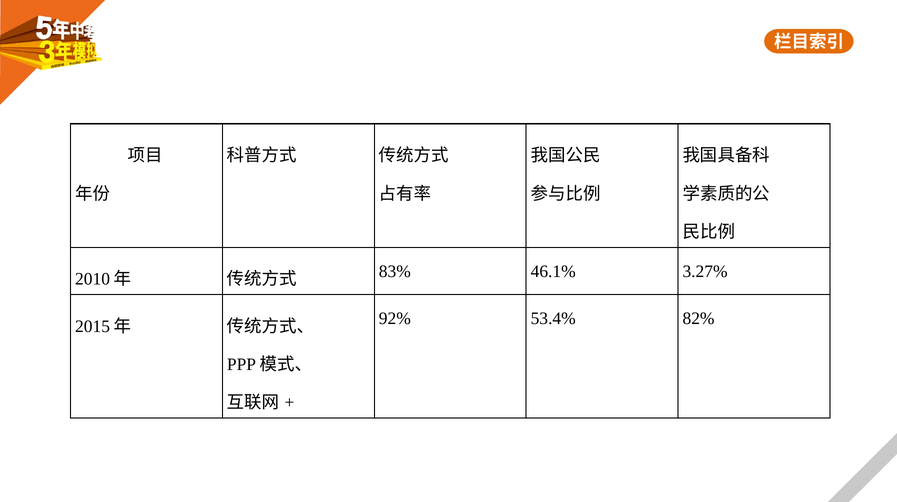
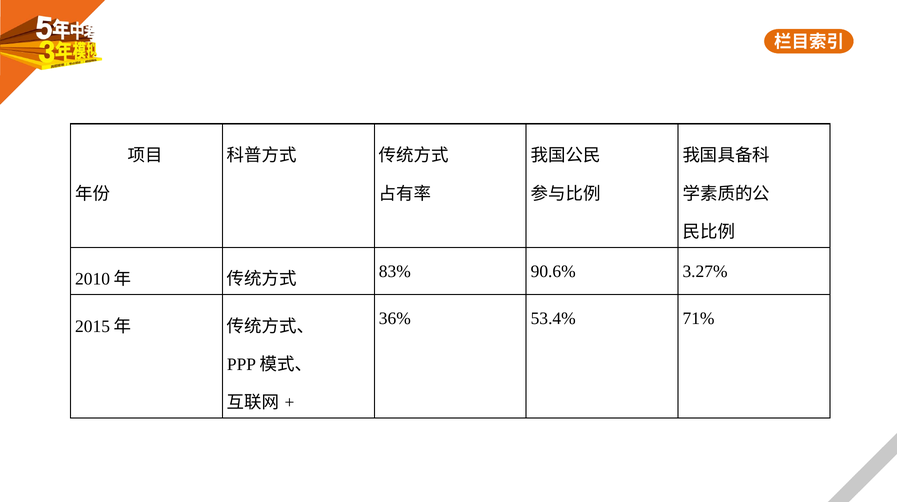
46.1%: 46.1% -> 90.6% (553, 271)
92%: 92% -> 36% (395, 318)
82%: 82% -> 71% (699, 318)
